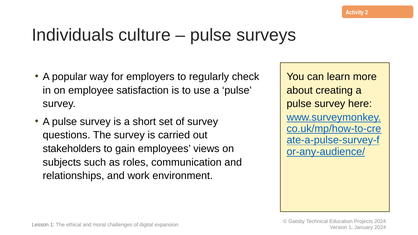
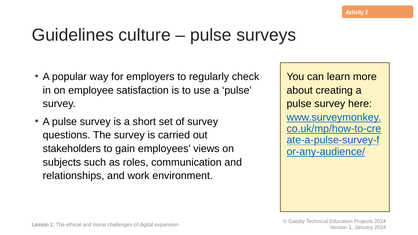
Individuals: Individuals -> Guidelines (73, 35)
